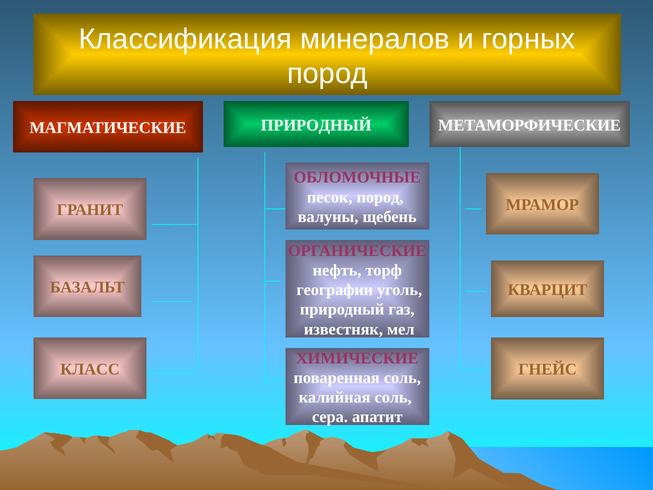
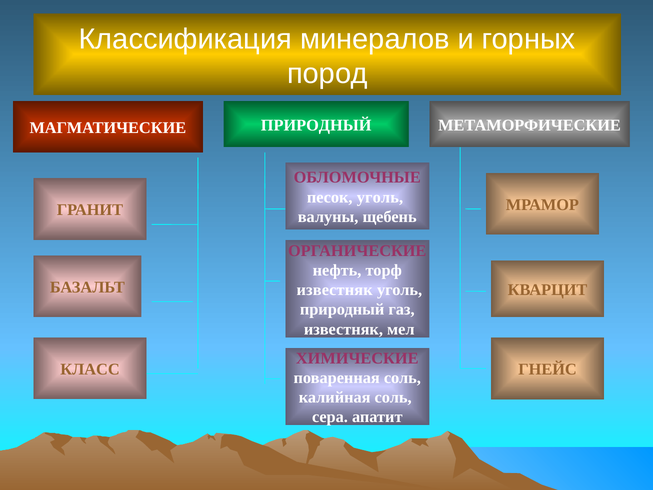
песок пород: пород -> уголь (380, 197)
географии: географии -> известняк (335, 290)
